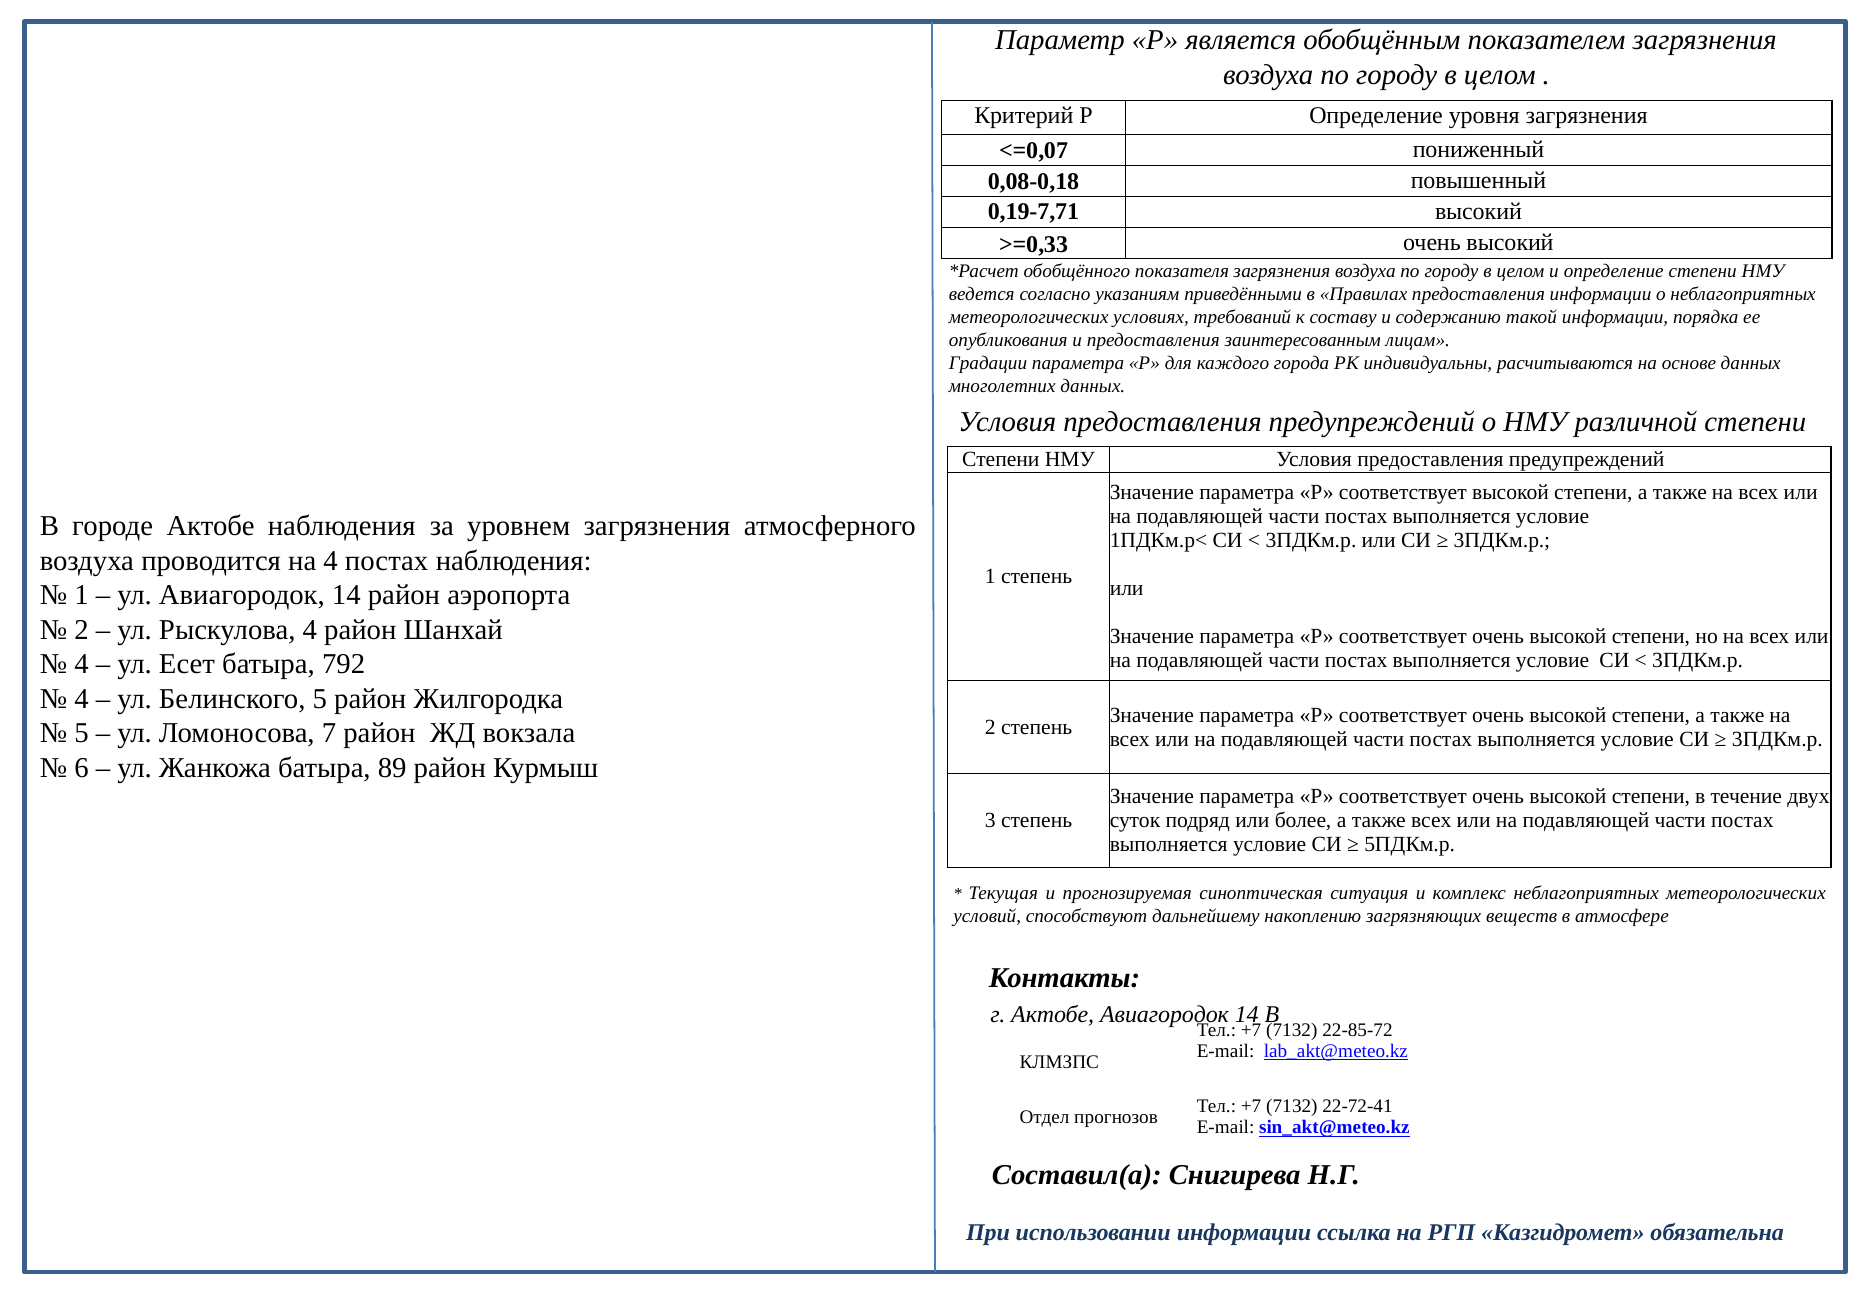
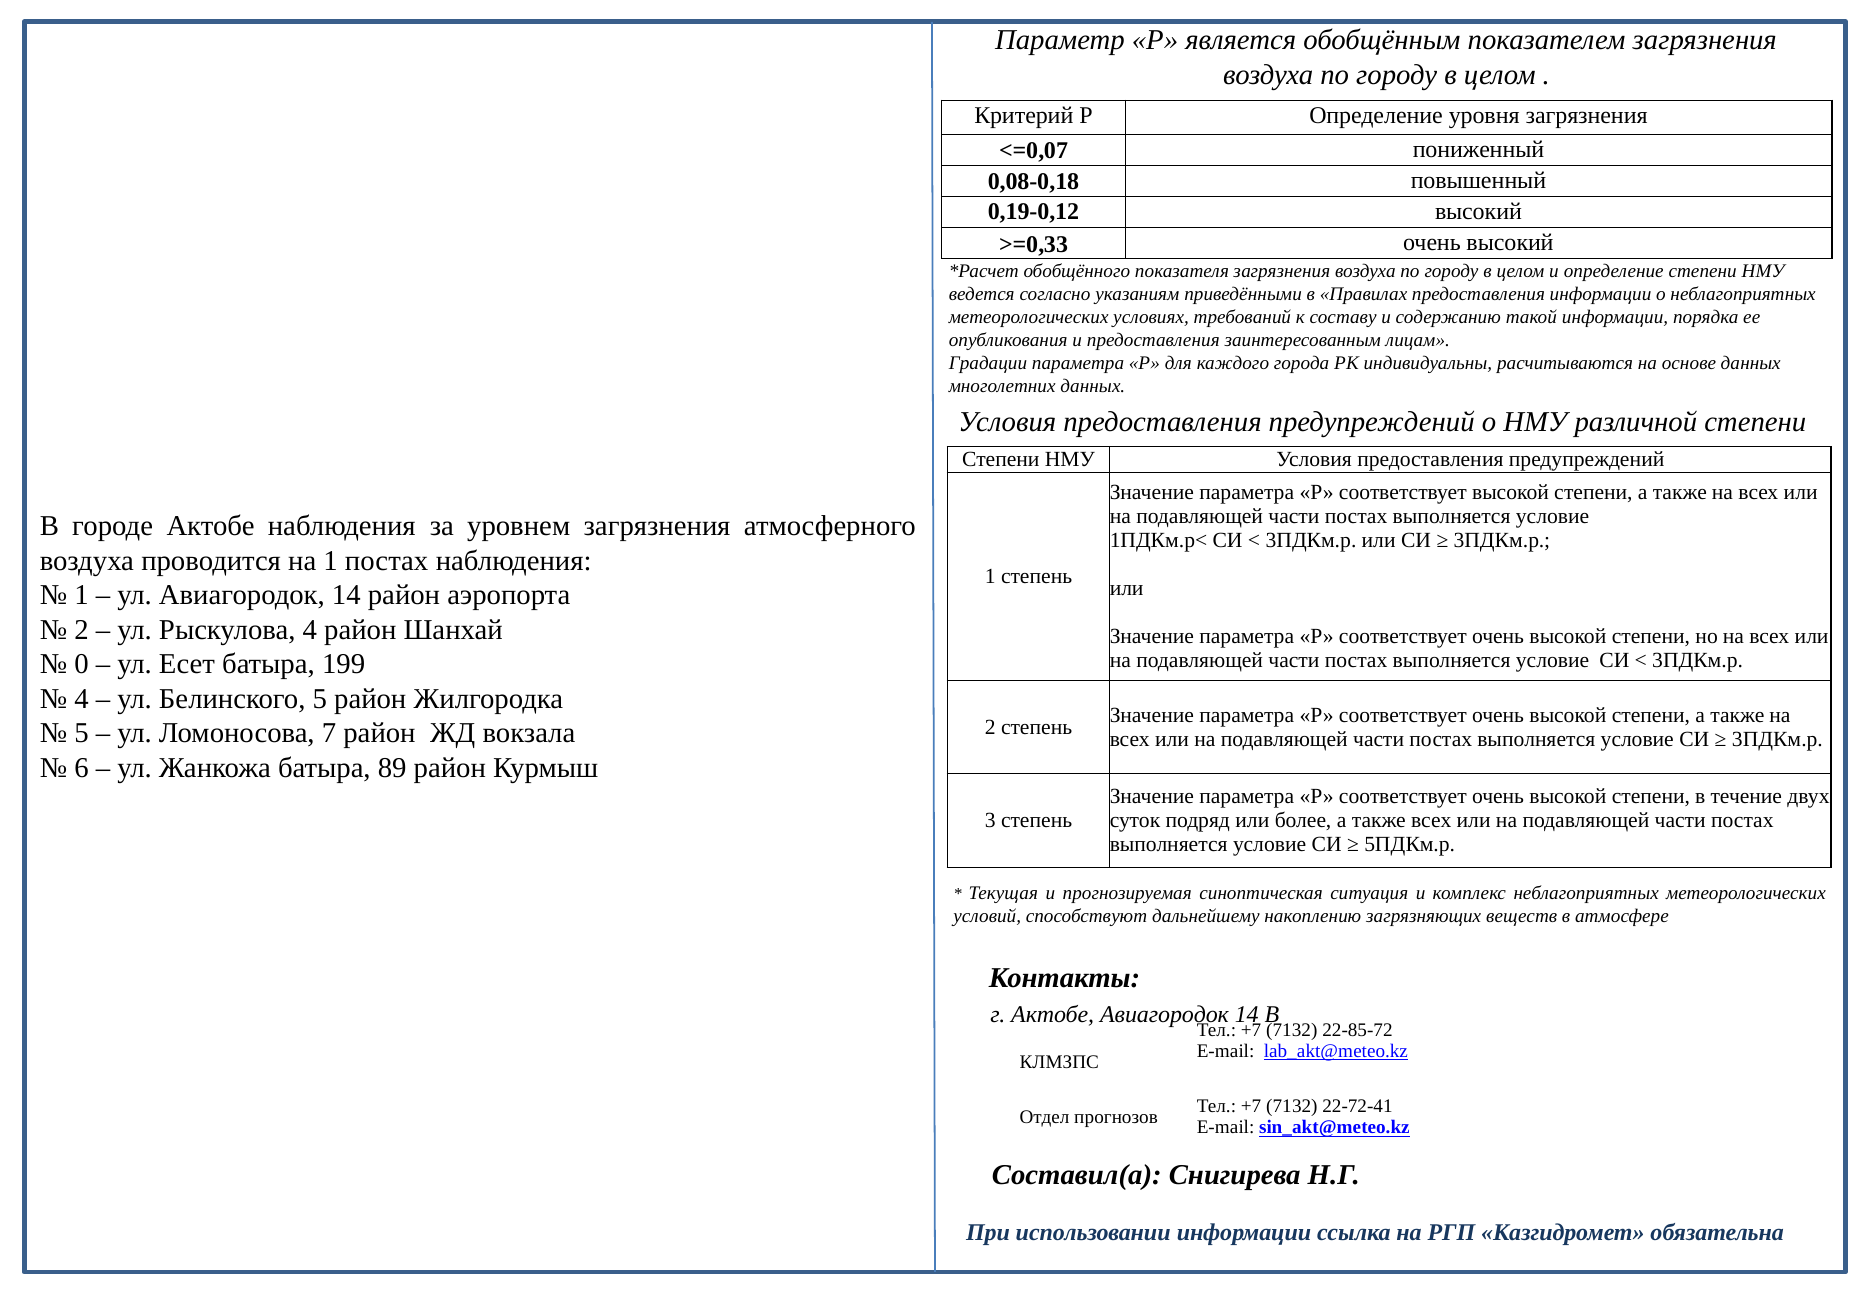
0,19-7,71: 0,19-7,71 -> 0,19-0,12 (1033, 212)
на 4: 4 -> 1 (331, 561)
4: 4 -> 0 (81, 665)
792: 792 -> 199 (344, 665)
